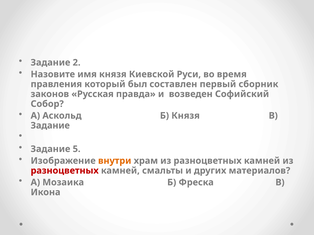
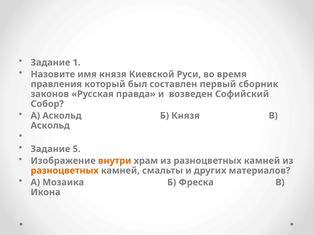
2: 2 -> 1 (77, 63)
Задание: Задание -> Аскольд (50, 126)
разноцветных colour: red -> orange (65, 171)
